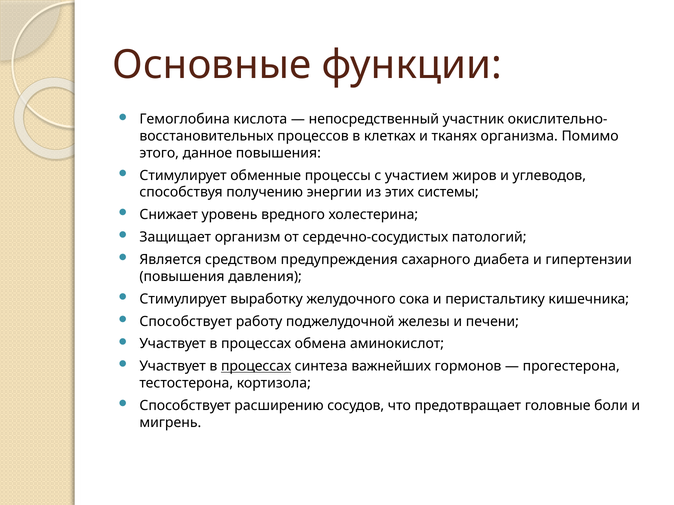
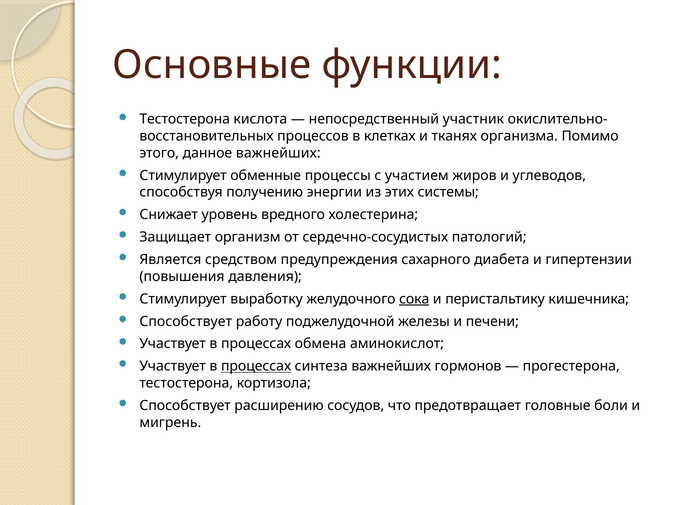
Гемоглобина: Гемоглобина -> Тестостерона (185, 119)
данное повышения: повышения -> важнейших (278, 153)
сока underline: none -> present (414, 299)
